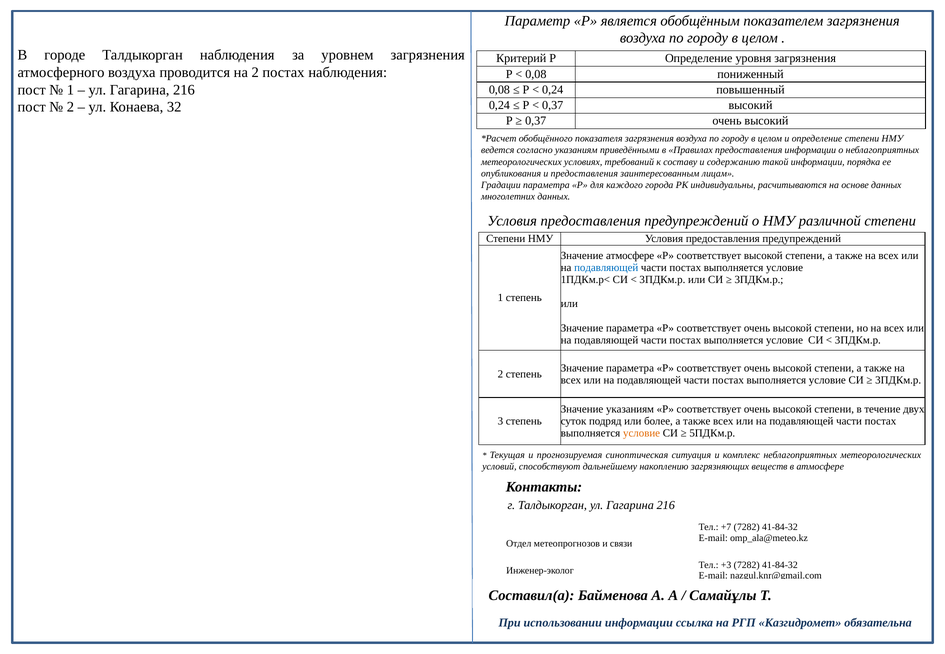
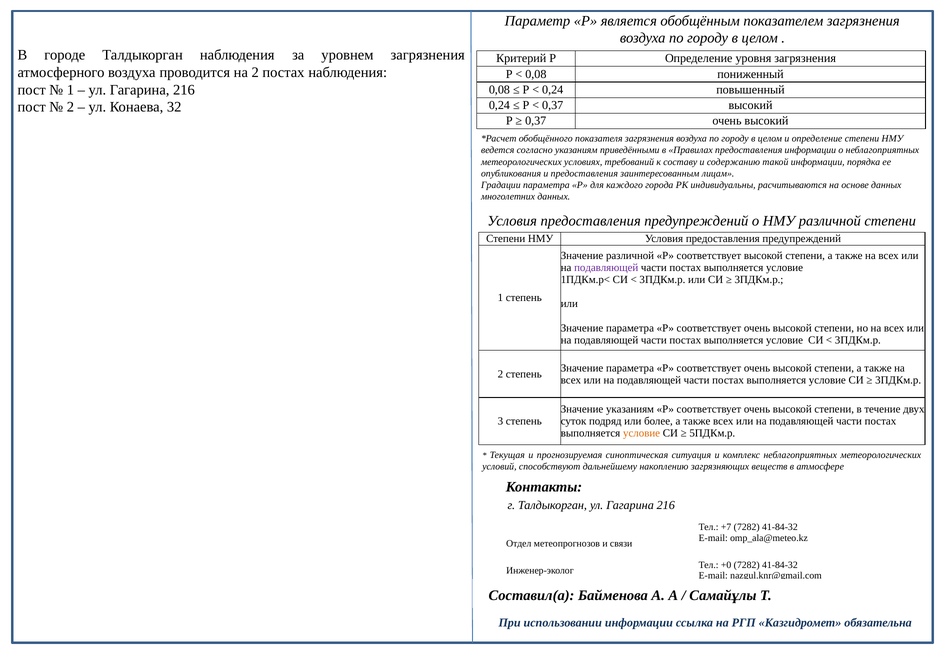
Значение атмосфере: атмосфере -> различной (630, 256)
подавляющей colour: blue -> purple (606, 268)
+3: +3 -> +0 (726, 565)
